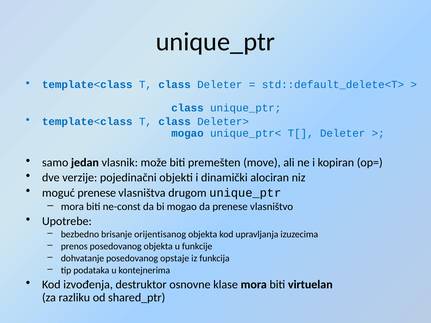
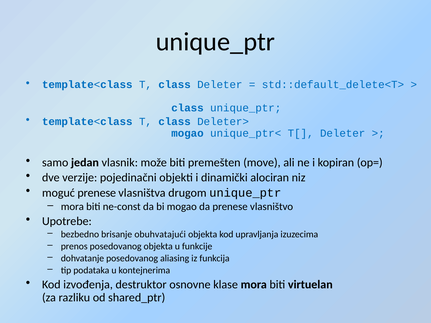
orijentisanog: orijentisanog -> obuhvatajući (160, 235)
opstaje: opstaje -> aliasing (175, 259)
